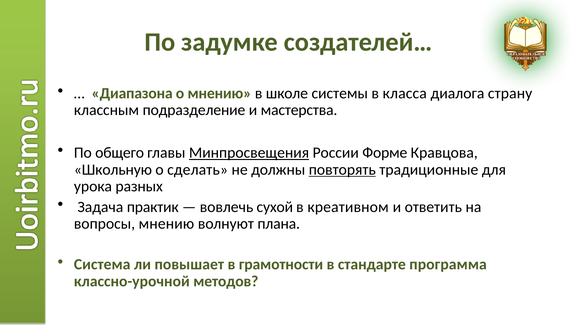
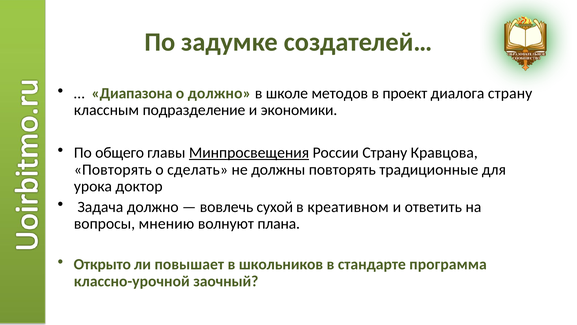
о мнению: мнению -> должно (219, 93)
системы: системы -> методов (340, 93)
класса: класса -> проект (405, 93)
мастерства: мастерства -> экономики (299, 110)
России Форме: Форме -> Страну (385, 153)
Школьную: Школьную -> Повторять (113, 169)
повторять underline: present -> none (342, 169)
разных: разных -> доктор (139, 186)
Задача практик: практик -> должно (153, 207)
Система: Система -> Открыто (102, 264)
грамотности: грамотности -> школьников (281, 264)
методов: методов -> заочный (226, 281)
